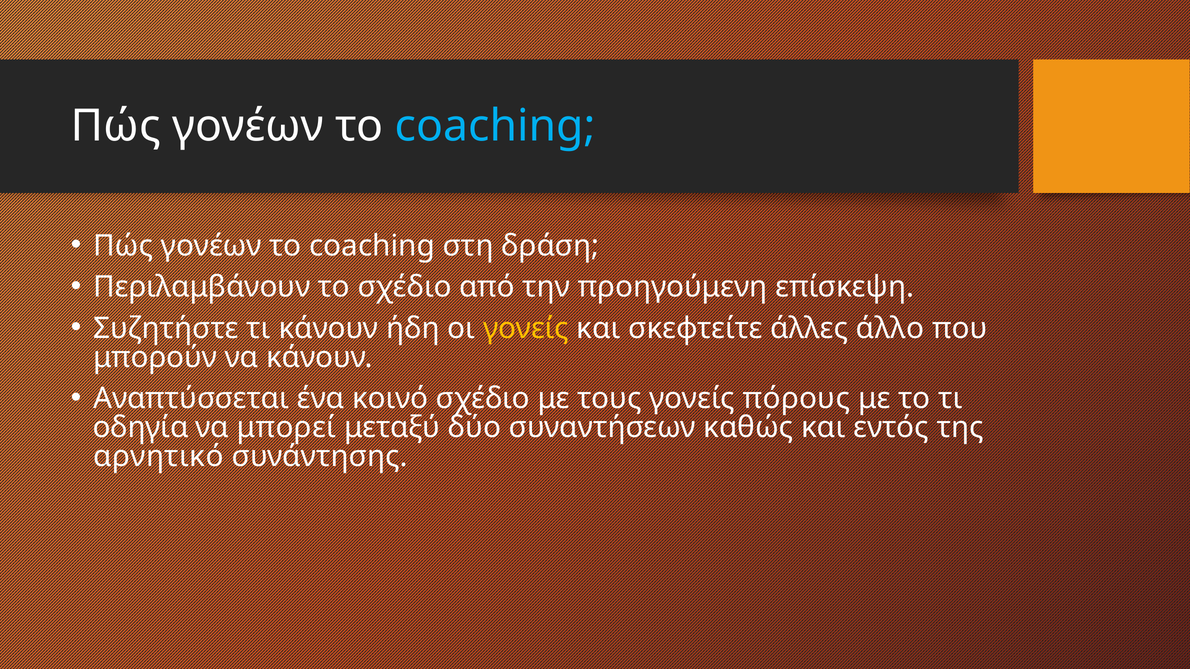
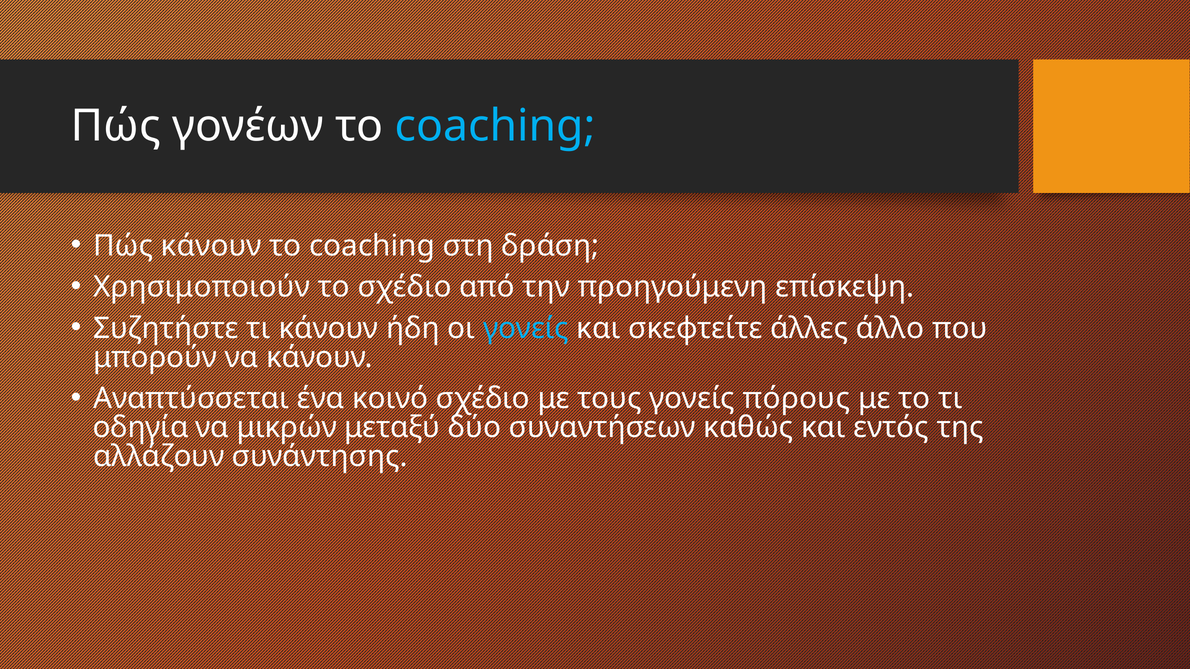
γονέων: γονέων -> κάνουν (211, 246)
Περιλαμβάνουν: Περιλαμβάνουν -> Χρησιμοποιούν (202, 287)
γονείς colour: yellow -> light blue (526, 328)
μπορεί: μπορεί -> μικρών (287, 428)
αρνητικό: αρνητικό -> αλλάζουν (159, 457)
